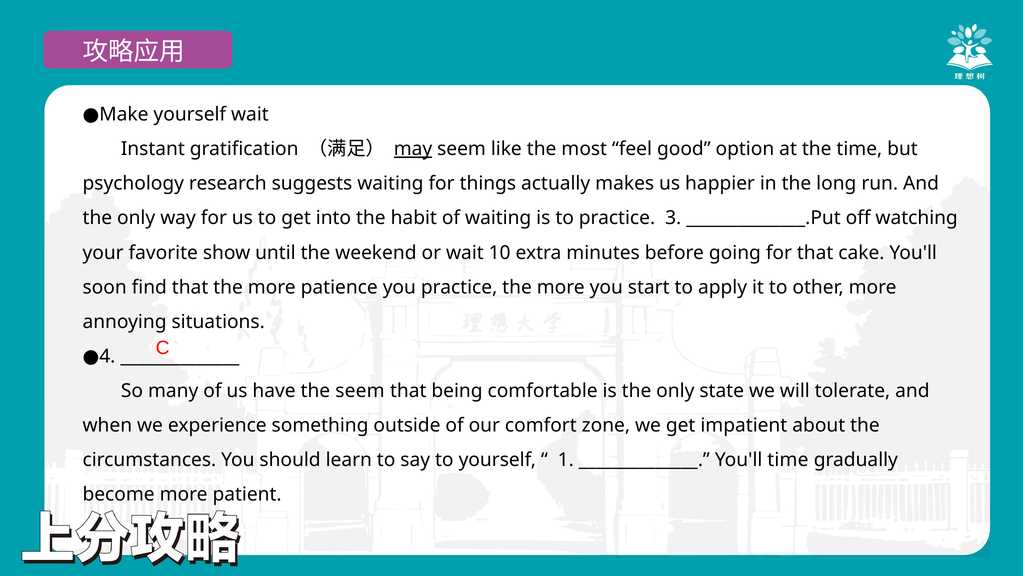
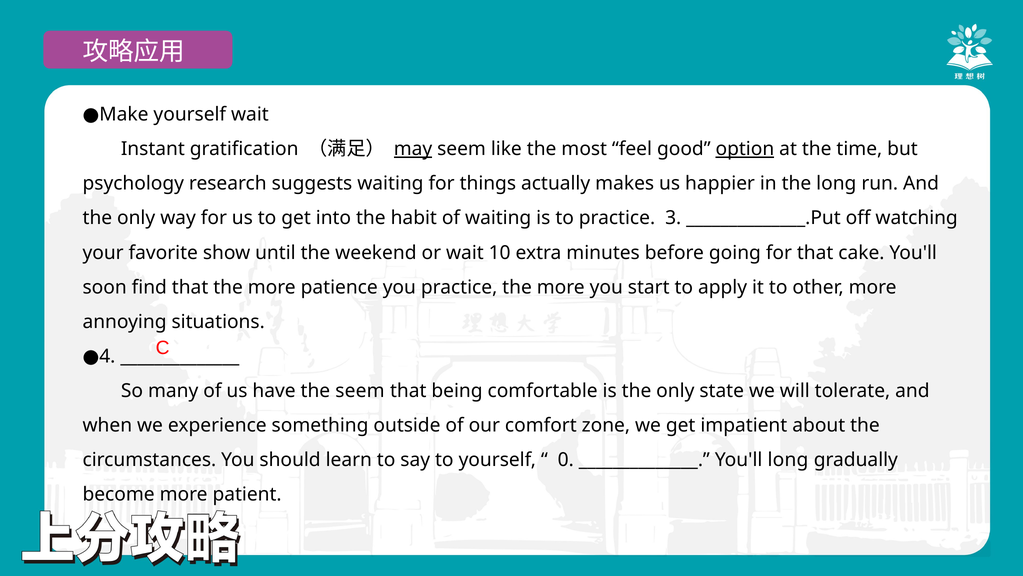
option underline: none -> present (745, 149)
1: 1 -> 0 (566, 460)
You'll time: time -> long (788, 460)
